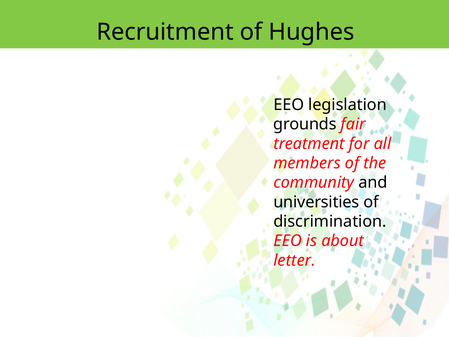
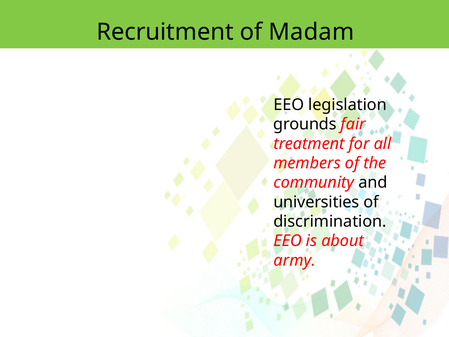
Hughes: Hughes -> Madam (311, 32)
letter: letter -> army (295, 260)
